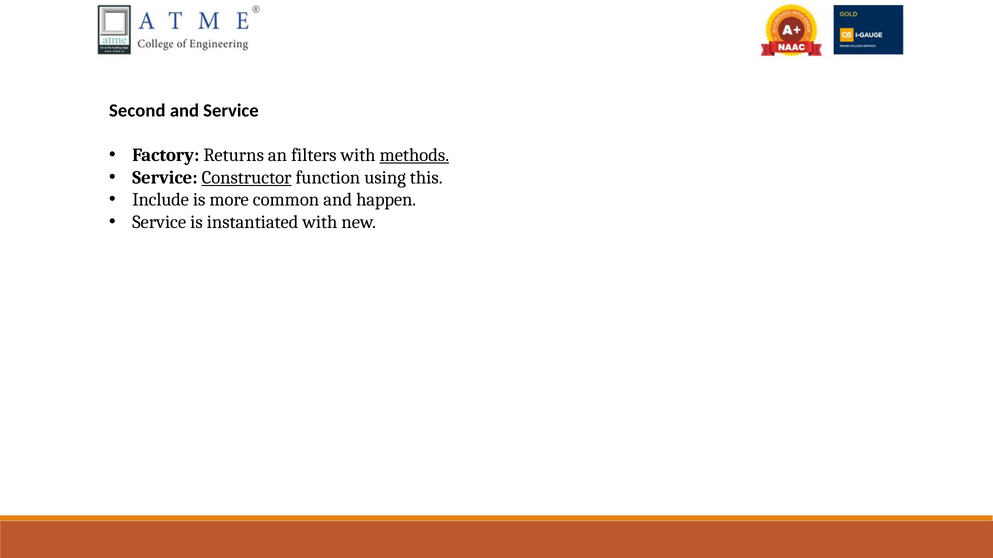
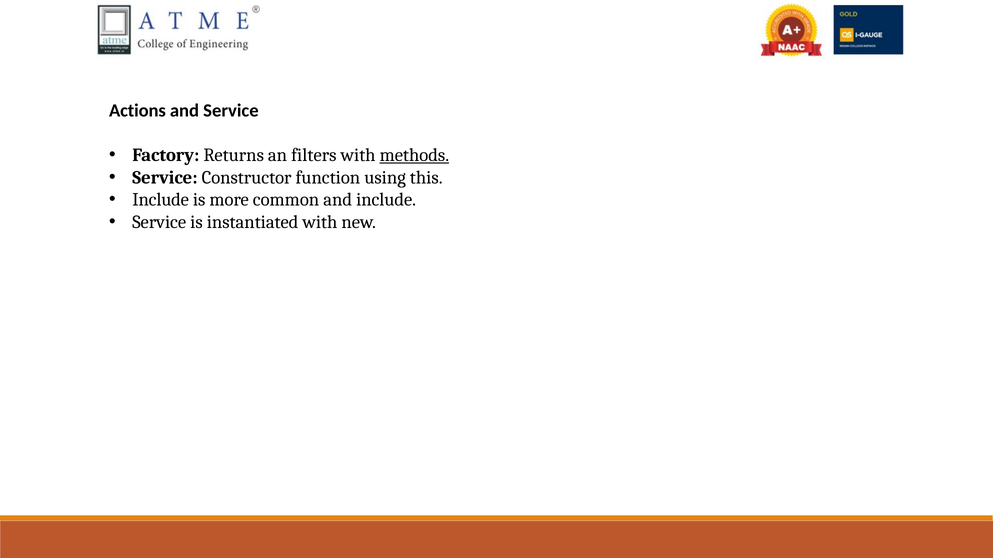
Second: Second -> Actions (137, 111)
Constructor underline: present -> none (247, 178)
and happen: happen -> include (386, 200)
